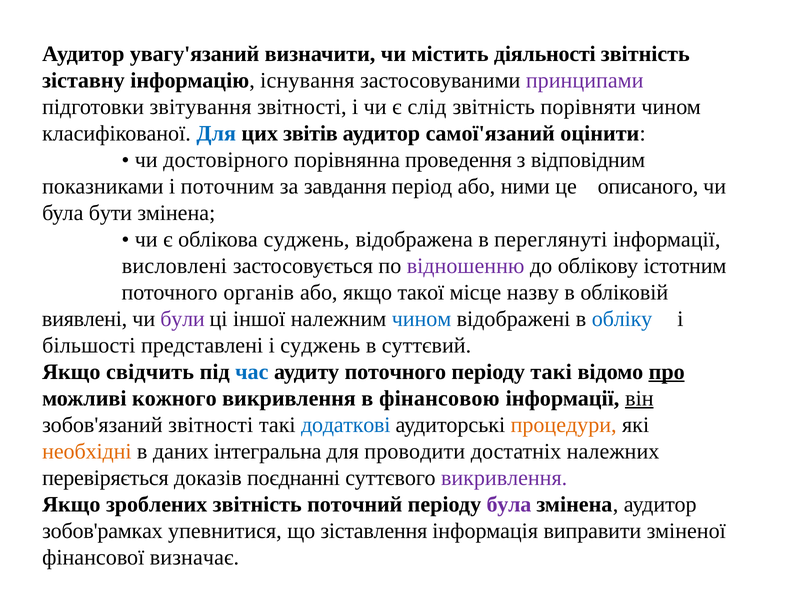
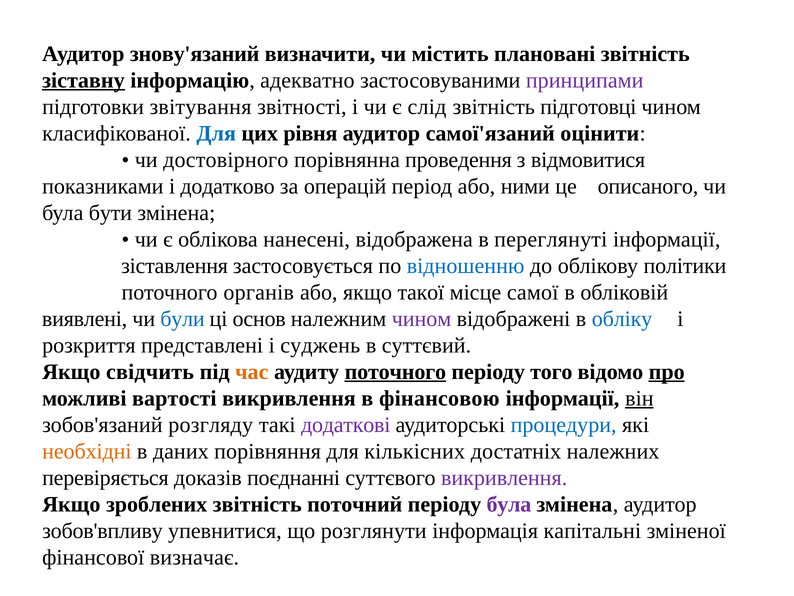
увагу'язаний: увагу'язаний -> знову'язаний (195, 54)
діяльності: діяльності -> плановані (545, 54)
зіставну underline: none -> present (83, 80)
існування: існування -> адекватно (307, 80)
порівняти: порівняти -> підготовці (588, 107)
звітів: звітів -> рівня (310, 133)
відповідним: відповідним -> відмовитися (588, 160)
поточним: поточним -> додатково (228, 186)
завдання: завдання -> операцій (345, 186)
облікова суджень: суджень -> нанесені (307, 239)
висловлені: висловлені -> зіставлення (175, 266)
відношенню colour: purple -> blue (466, 266)
істотним: істотним -> політики (685, 266)
назву: назву -> самої (533, 292)
були colour: purple -> blue (183, 319)
іншої: іншої -> основ (259, 319)
чином colour: blue -> purple (422, 319)
більшості: більшості -> розкриття (89, 345)
час colour: blue -> orange (252, 372)
поточного underline: none -> present (395, 372)
періоду такі: такі -> того (551, 372)
кожного: кожного -> вартості (174, 398)
зобов'язаний звітності: звітності -> розгляду (211, 424)
додаткові colour: blue -> purple (346, 424)
процедури colour: orange -> blue (564, 424)
інтегральна: інтегральна -> порівняння (268, 451)
проводити: проводити -> кількісних (415, 451)
зобов'рамках: зобов'рамках -> зобов'впливу (102, 530)
зіставлення: зіставлення -> розглянути (374, 530)
виправити: виправити -> капітальні (592, 530)
